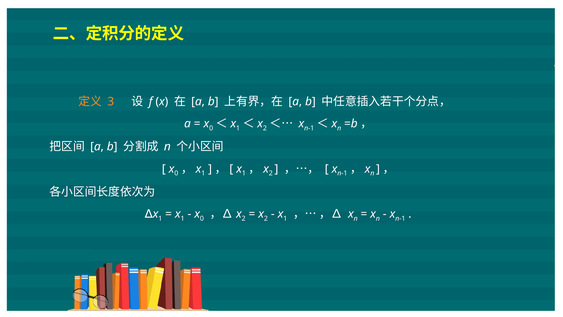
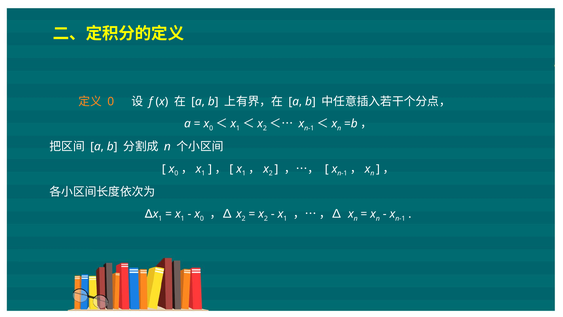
3: 3 -> 0 (111, 101)
